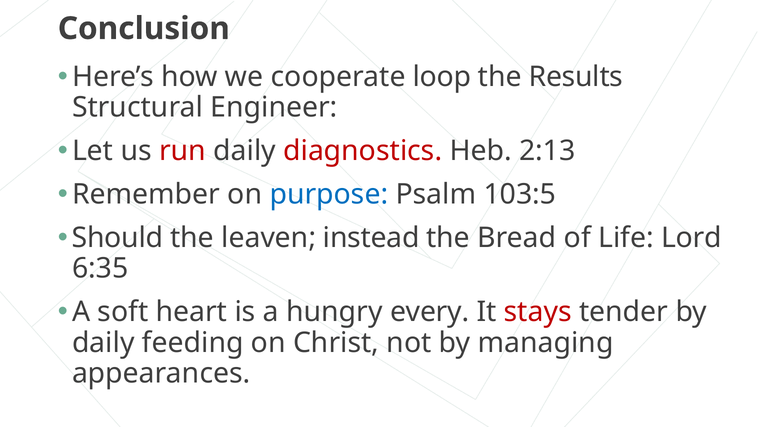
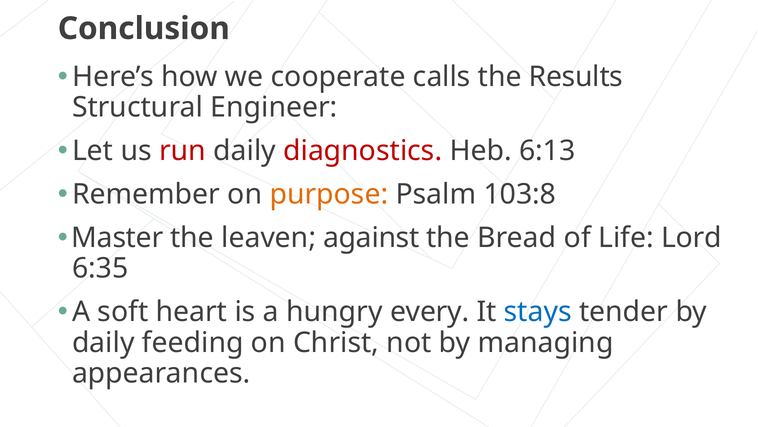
loop: loop -> calls (442, 77)
2:13: 2:13 -> 6:13 (547, 151)
purpose colour: blue -> orange (329, 194)
103:5: 103:5 -> 103:8 (520, 194)
Should: Should -> Master (117, 237)
instead: instead -> against (371, 237)
stays colour: red -> blue (538, 311)
